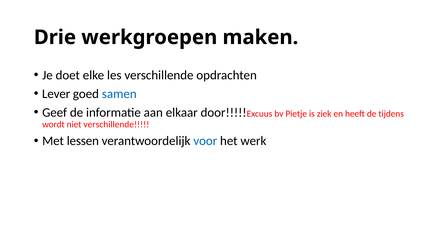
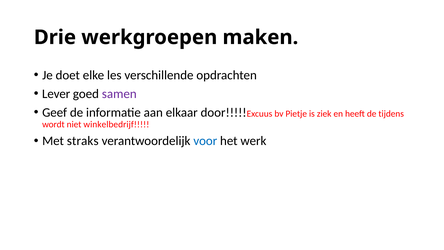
samen colour: blue -> purple (119, 94)
niet verschillende: verschillende -> winkelbedrijf (116, 124)
lessen: lessen -> straks (83, 141)
